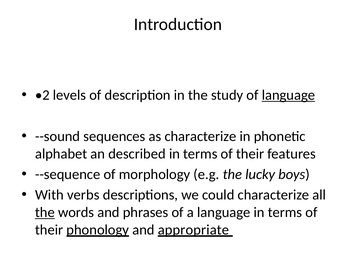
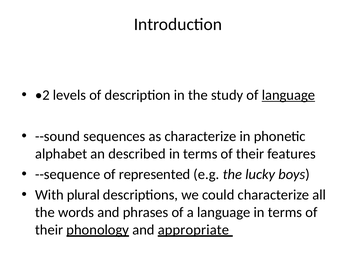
morphology: morphology -> represented (155, 174)
verbs: verbs -> plural (83, 195)
the underline: present -> none (45, 212)
